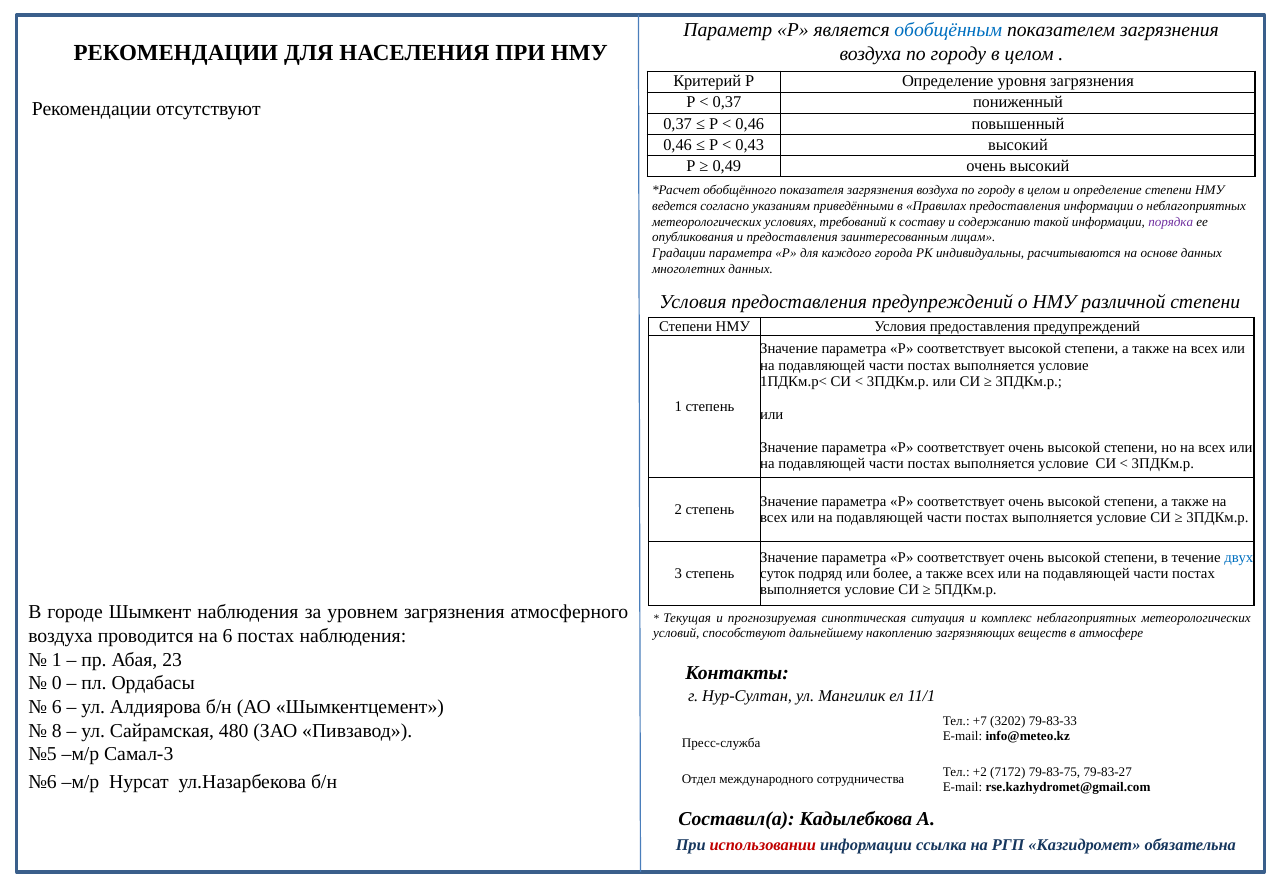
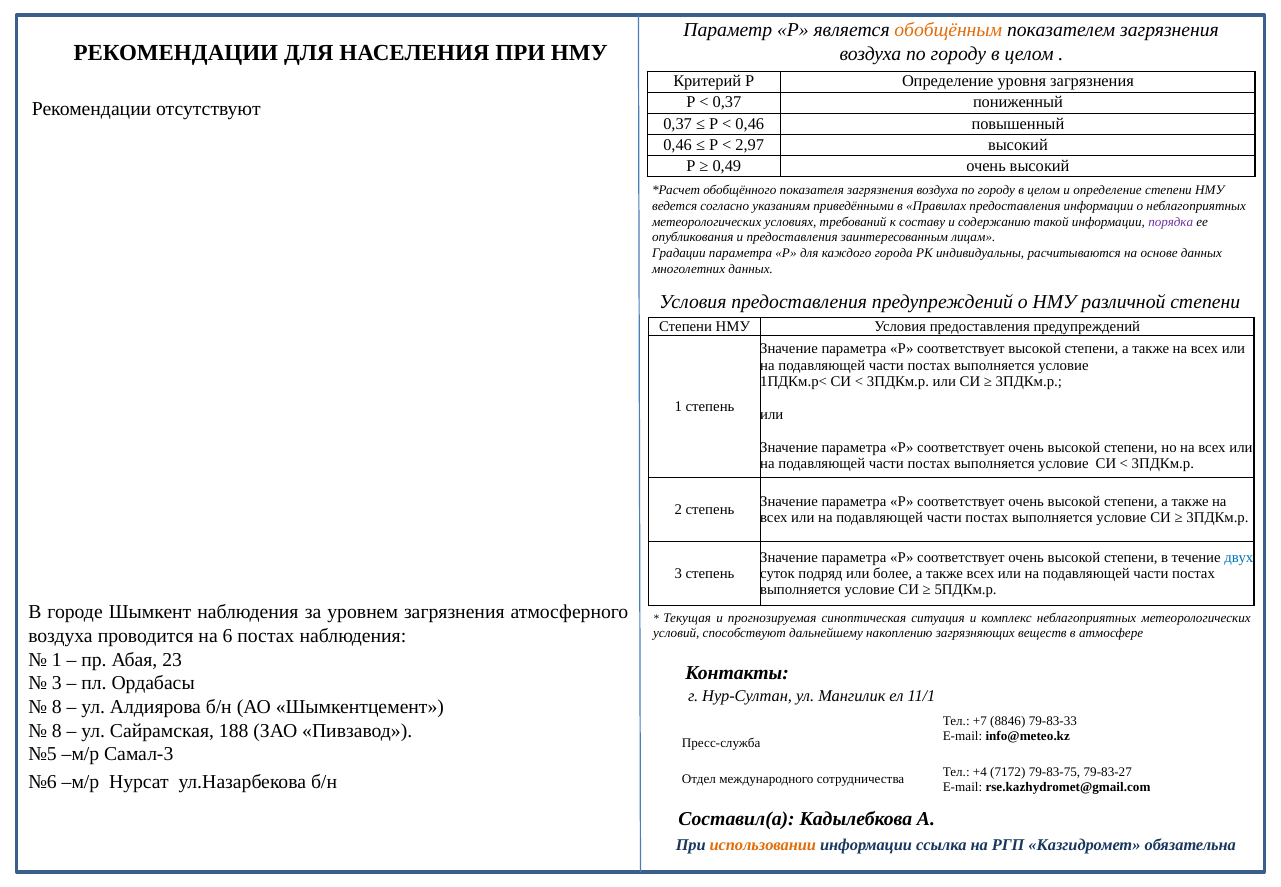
обобщённым colour: blue -> orange (948, 30)
0,43: 0,43 -> 2,97 (750, 145)
0: 0 -> 3 (57, 683)
6: 6 -> 8 (57, 707)
3202: 3202 -> 8846 (1008, 721)
480: 480 -> 188 (234, 730)
+2: +2 -> +4 (980, 772)
использовании colour: red -> orange (763, 844)
